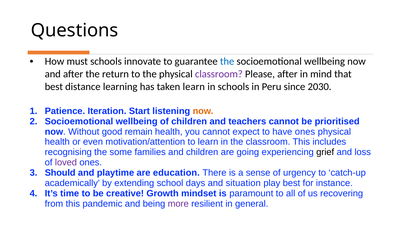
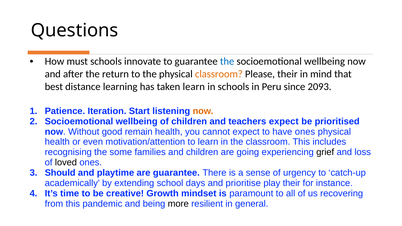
classroom colour: purple -> orange (219, 74)
Please after: after -> their (287, 74)
2030: 2030 -> 2093 (320, 87)
teachers cannot: cannot -> expect (284, 121)
loved colour: purple -> black (66, 163)
are education: education -> guarantee (176, 173)
situation: situation -> prioritise (243, 183)
play best: best -> their (292, 183)
more colour: purple -> black (178, 204)
